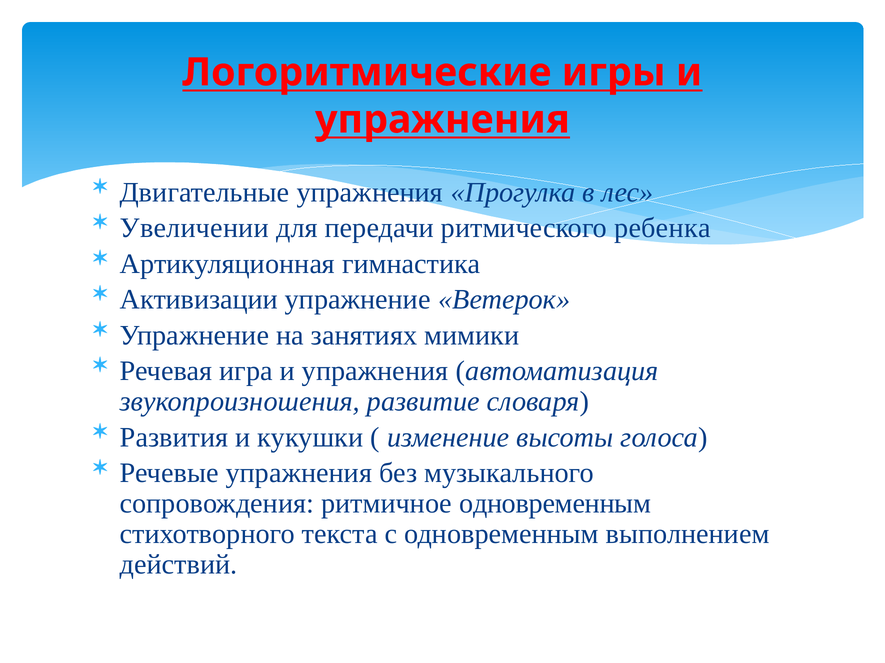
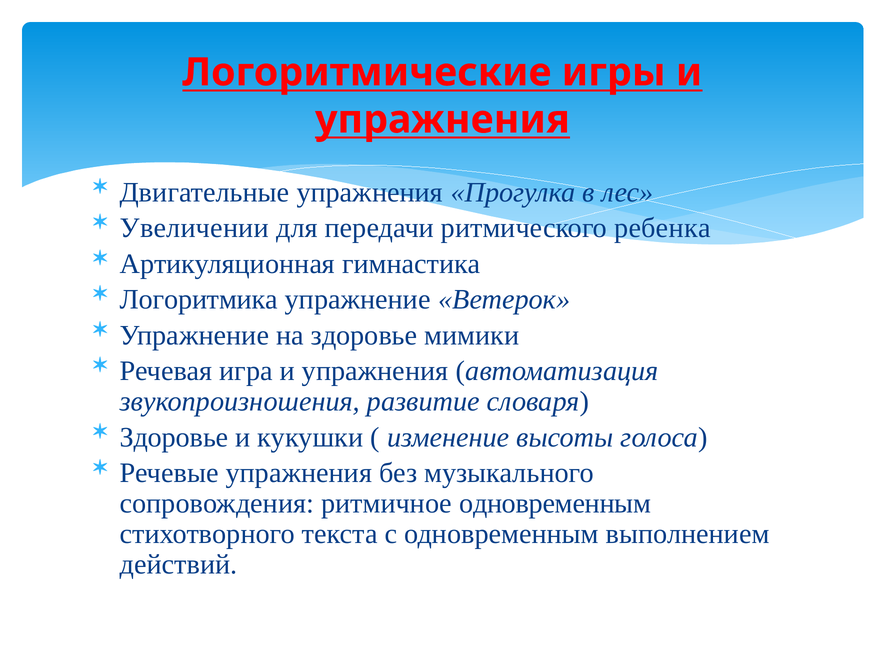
Активизации: Активизации -> Логоритмика (199, 300)
на занятиях: занятиях -> здоровье (364, 336)
Развития: Развития -> Здоровье (174, 438)
